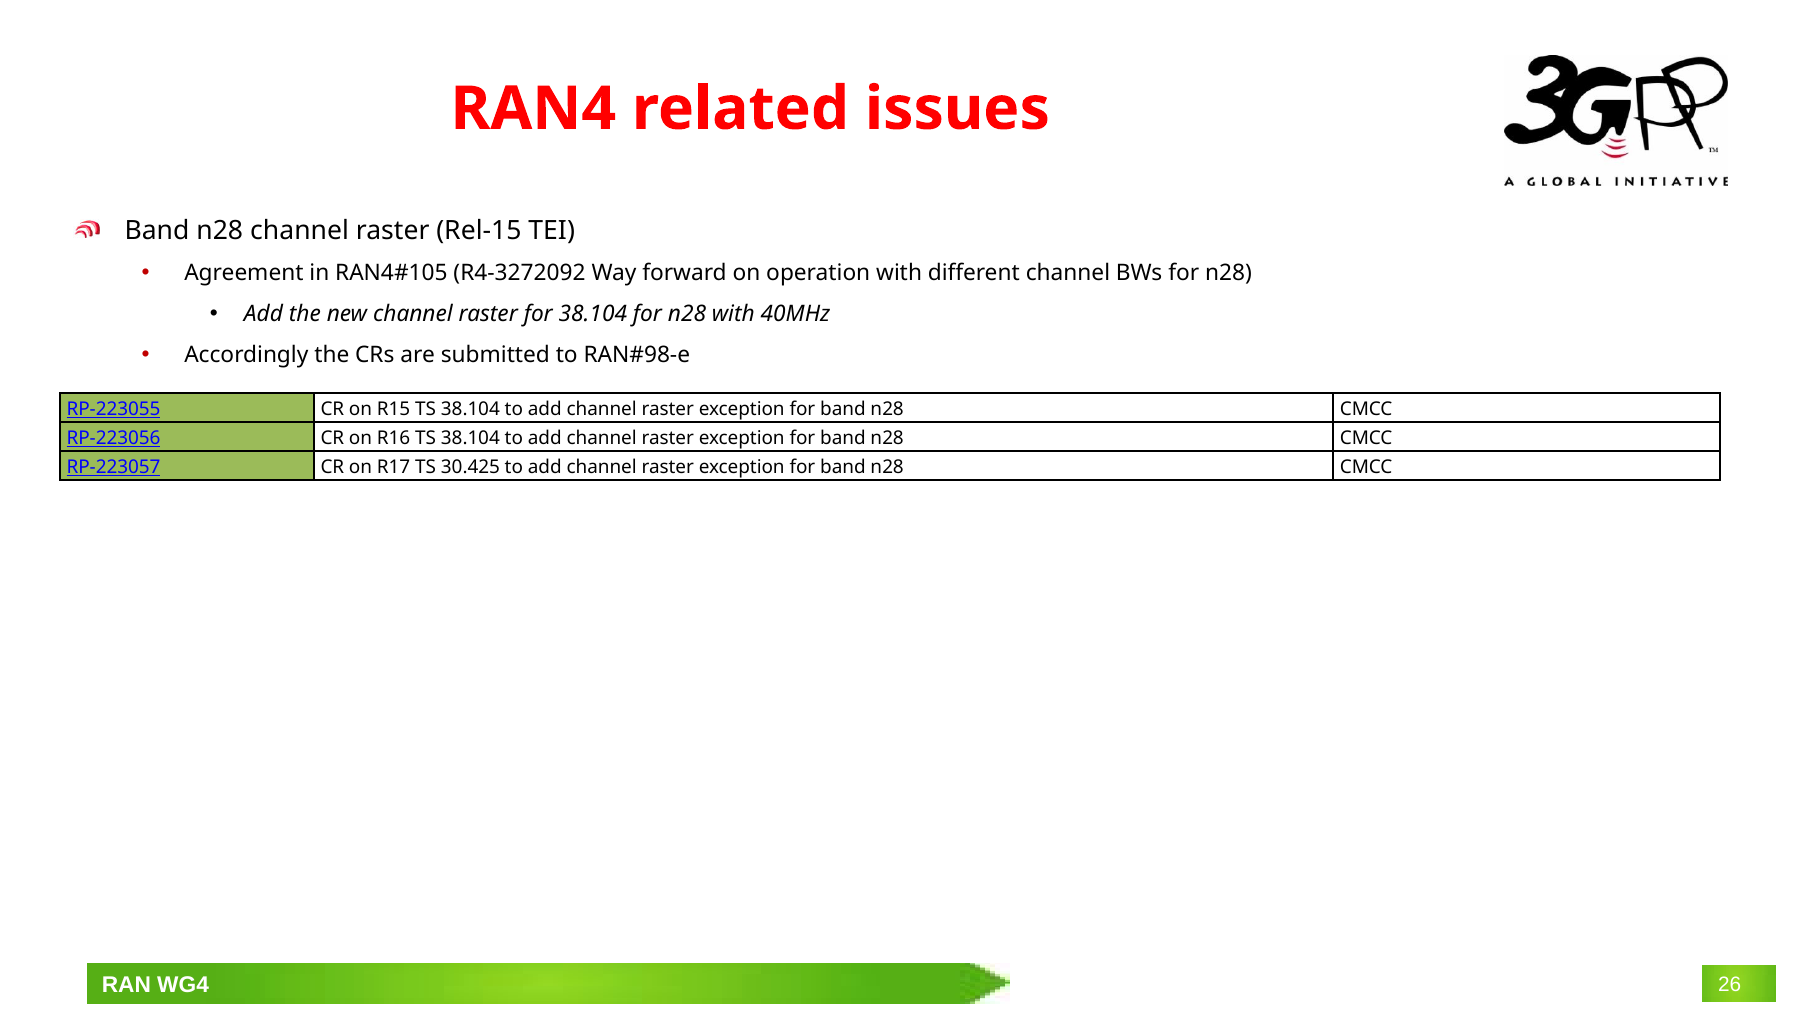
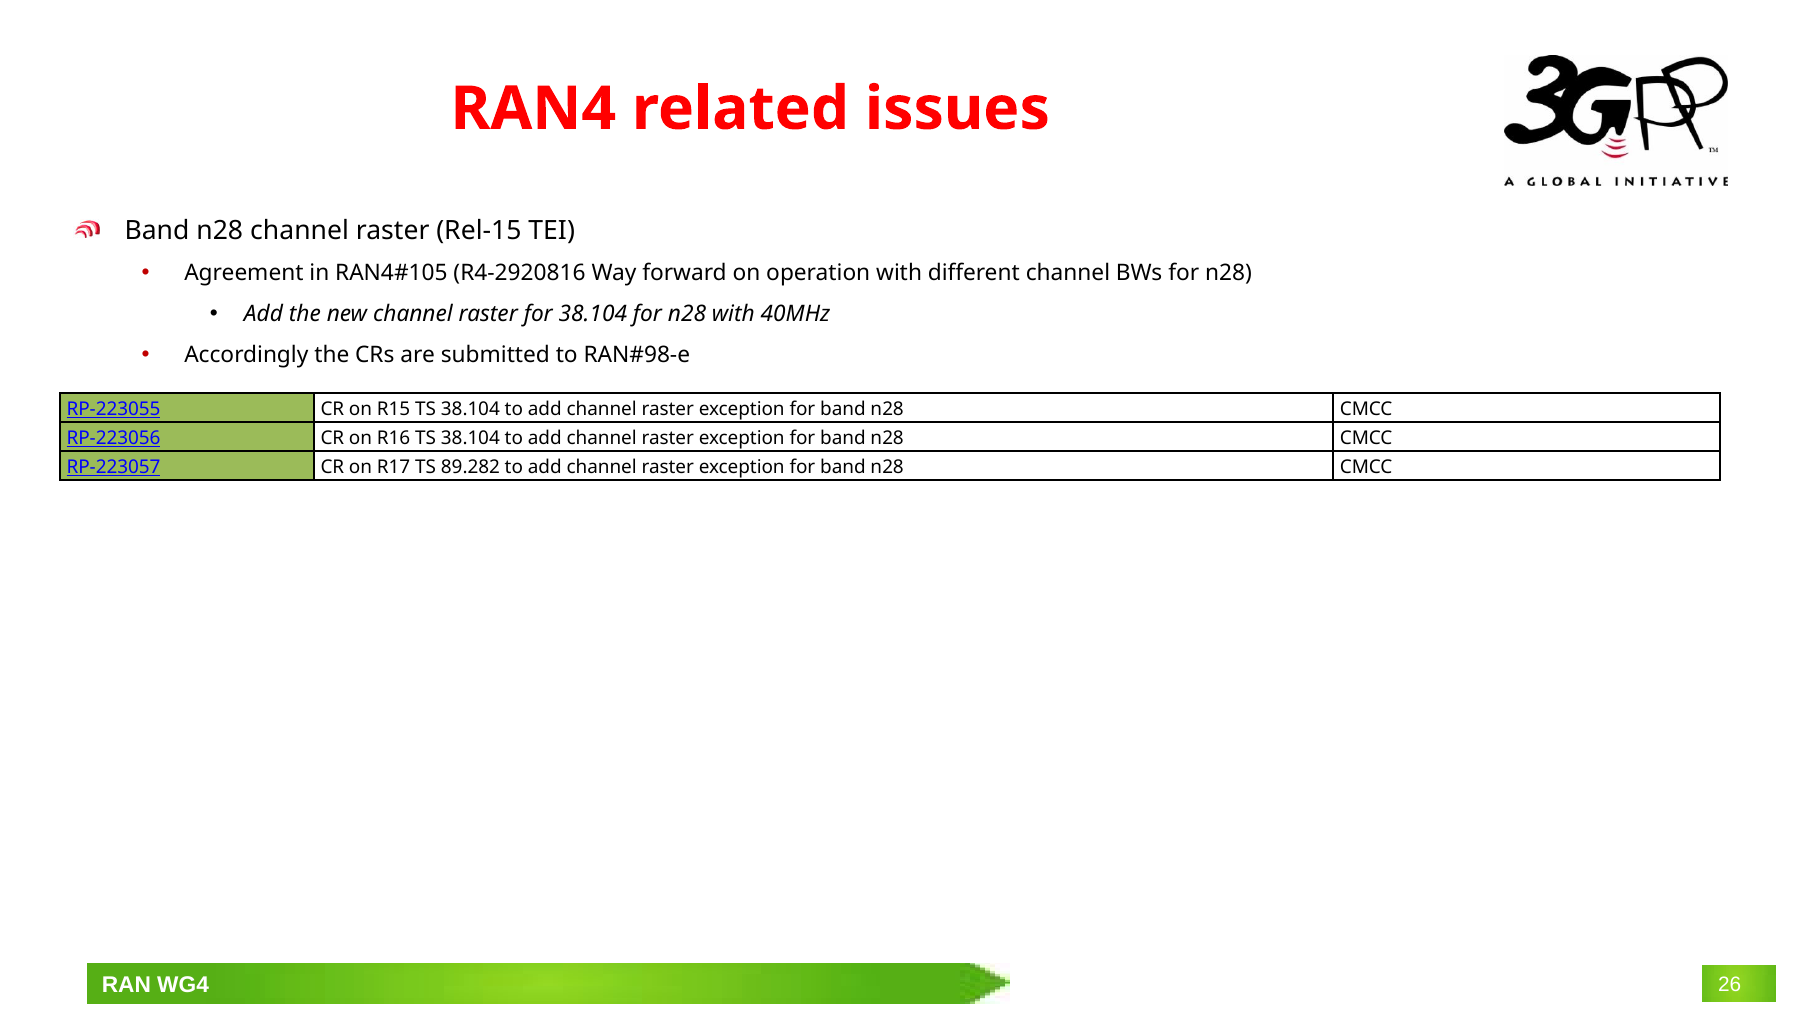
R4-3272092: R4-3272092 -> R4-2920816 (520, 273)
30.425: 30.425 -> 89.282 (470, 467)
